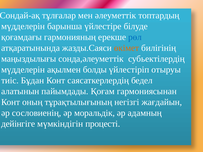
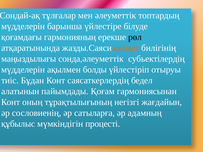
рөл colour: blue -> black (135, 37)
моральдік: моральдік -> сатыларға (94, 113)
дейінгіге: дейінгіге -> құбылыс (18, 124)
